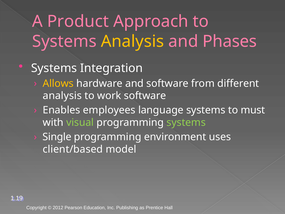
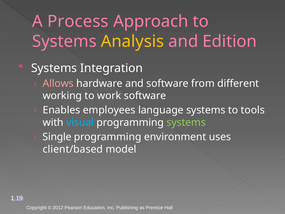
Product: Product -> Process (78, 21)
Phases: Phases -> Edition (230, 41)
Allows colour: yellow -> pink (58, 83)
analysis: analysis -> working (62, 96)
must: must -> tools (253, 110)
visual colour: light green -> light blue (80, 122)
